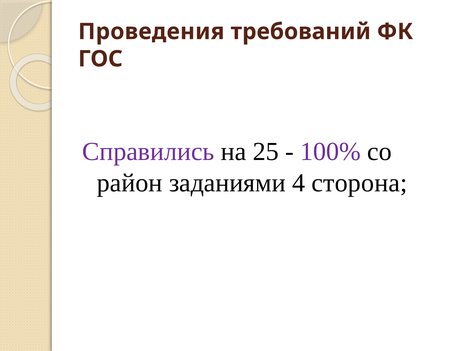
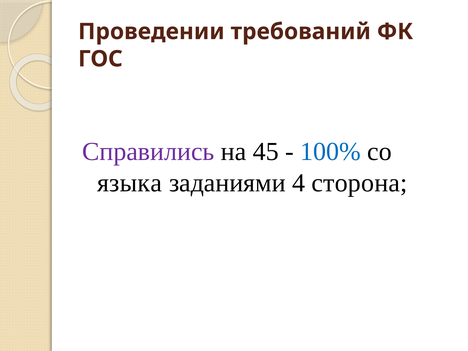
Проведения: Проведения -> Проведении (151, 32)
25: 25 -> 45 (266, 152)
100% colour: purple -> blue (331, 152)
район: район -> языка (130, 183)
